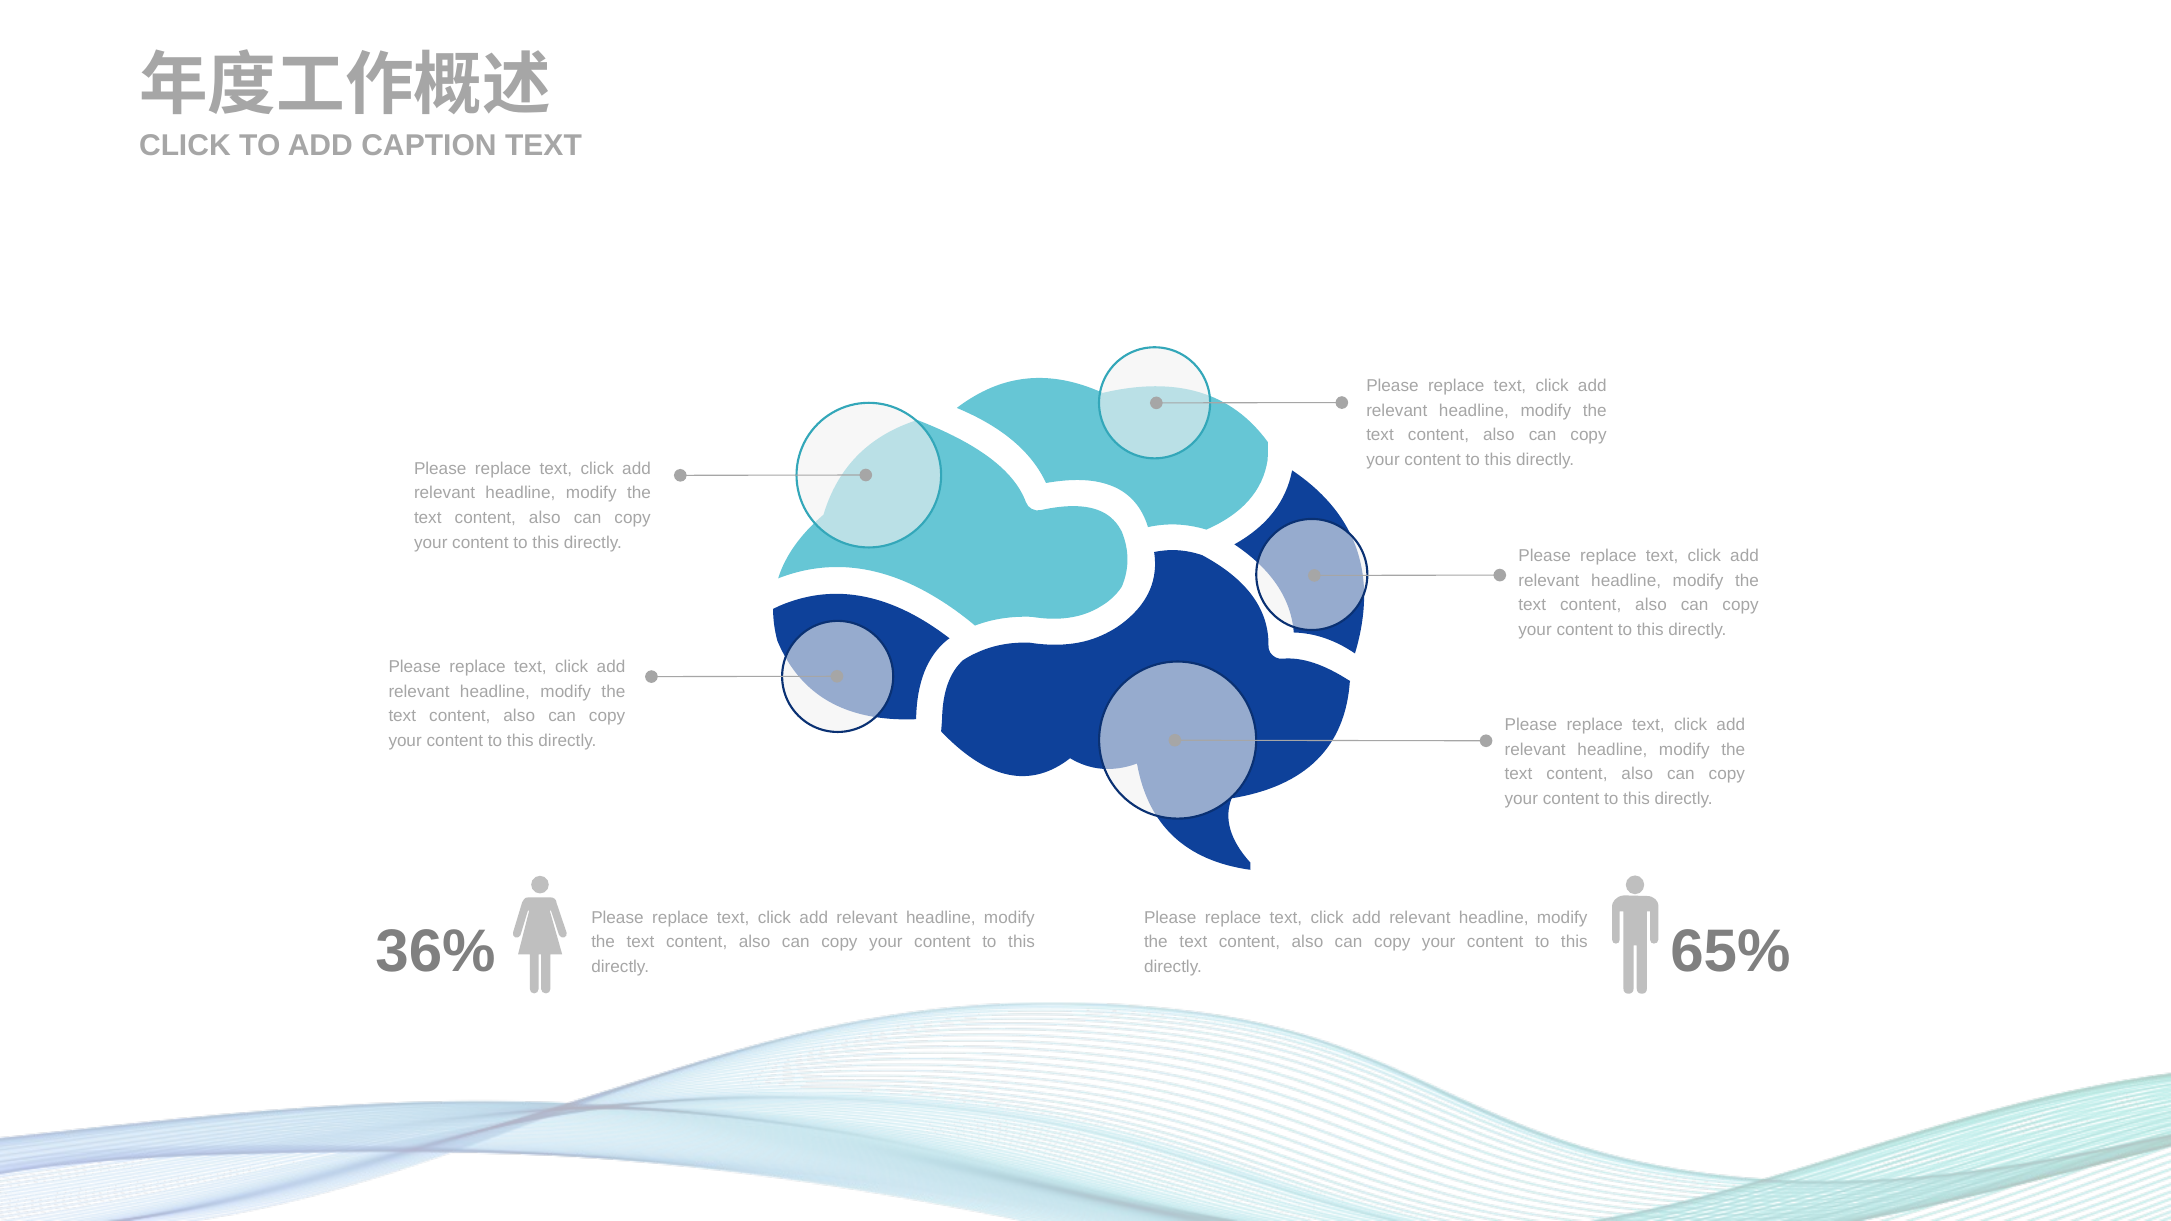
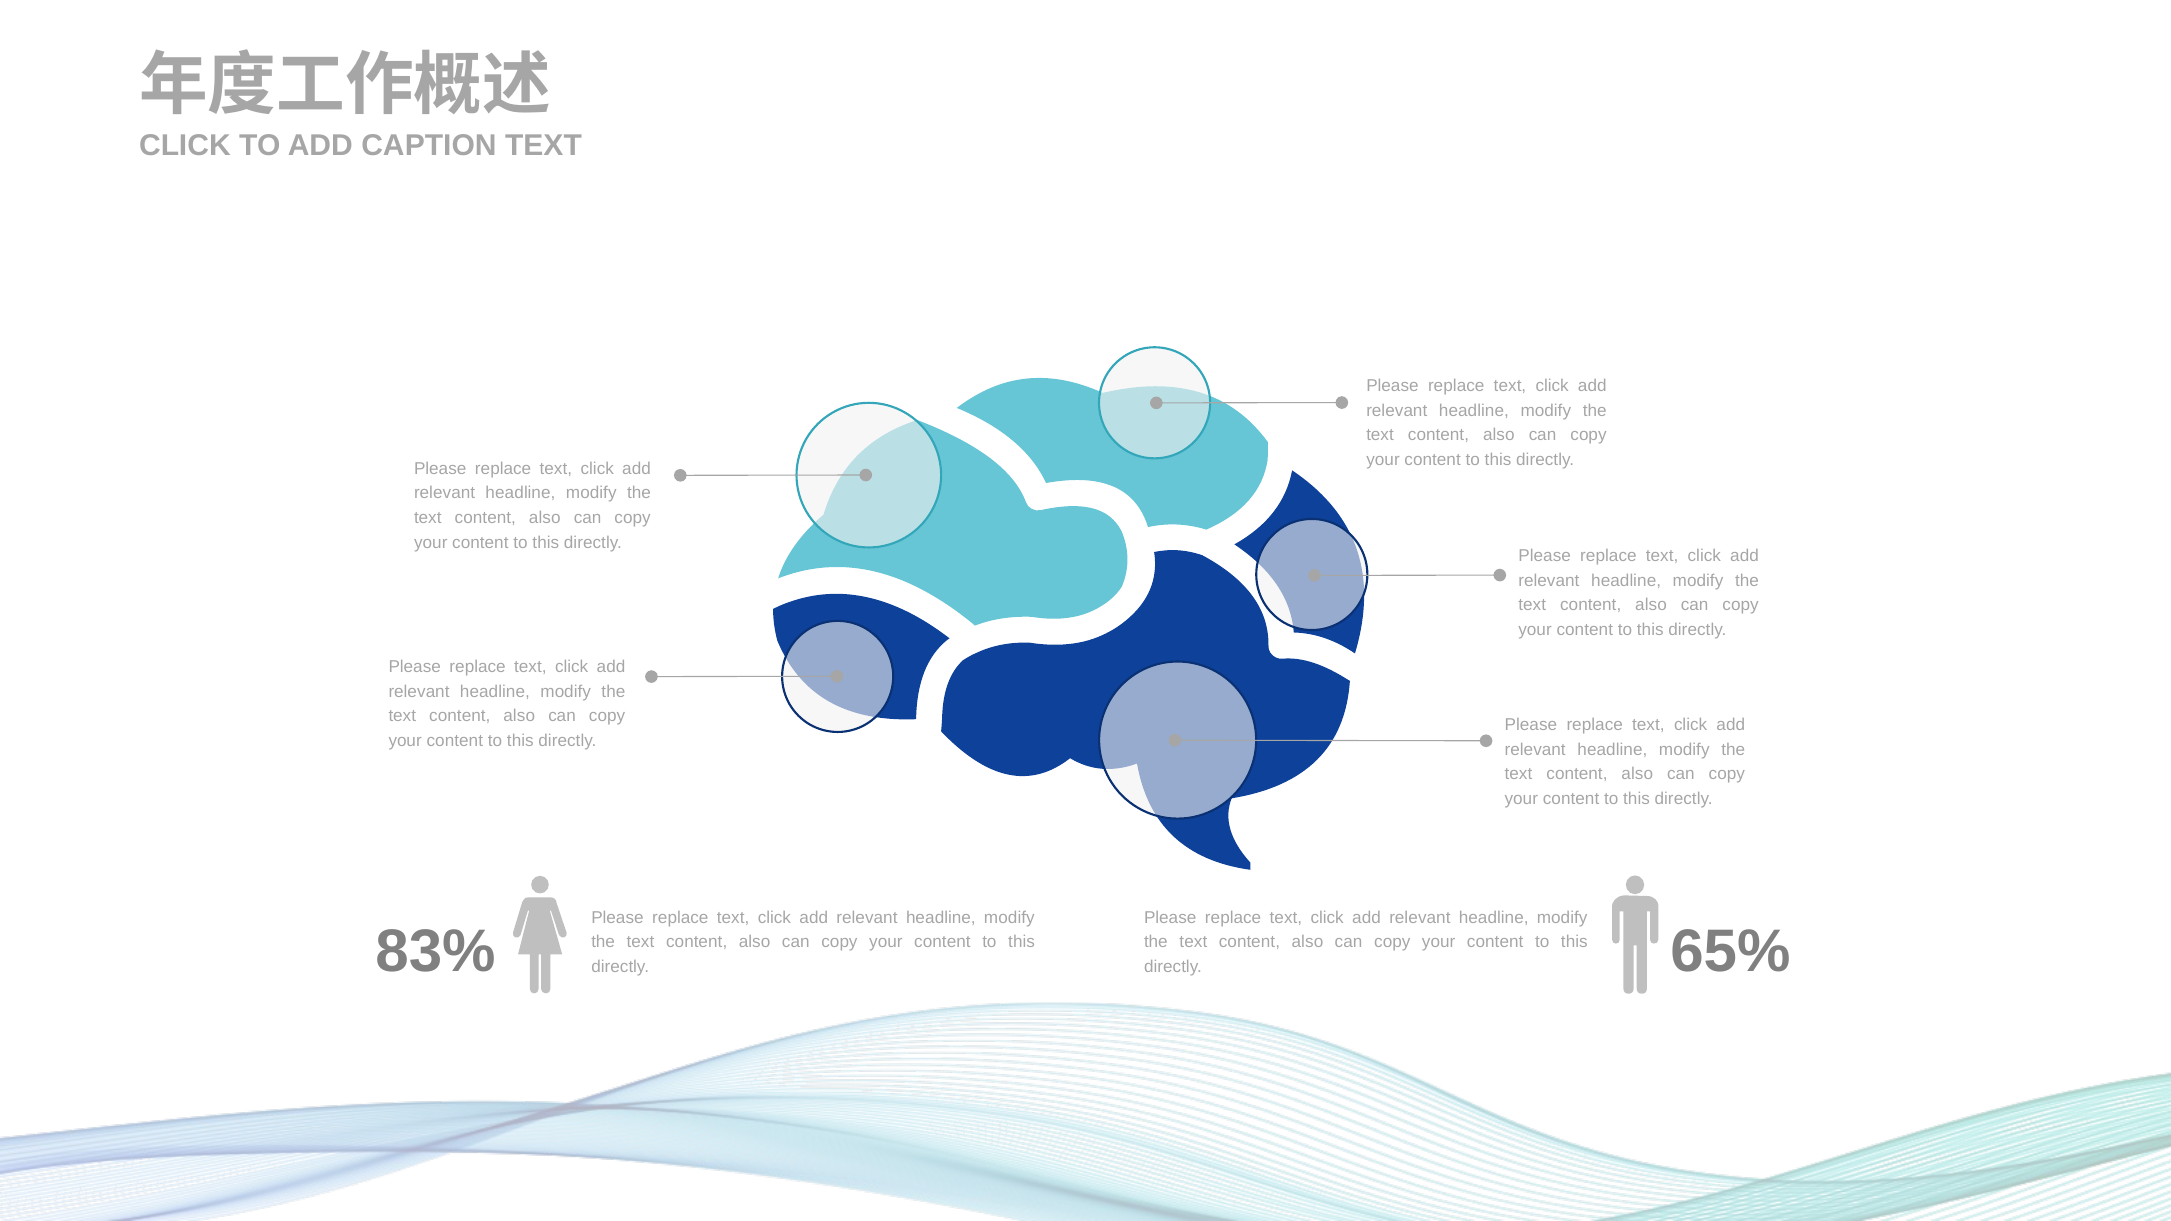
36%: 36% -> 83% (436, 951)
